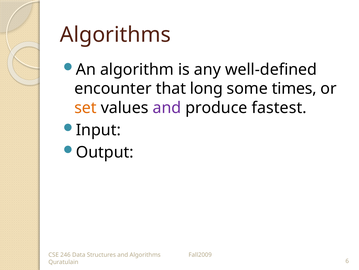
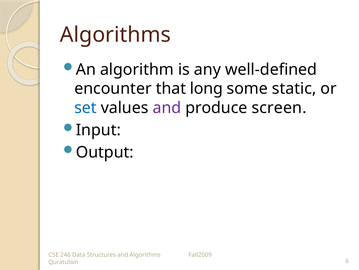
times: times -> static (294, 88)
set colour: orange -> blue (85, 108)
fastest: fastest -> screen (279, 108)
